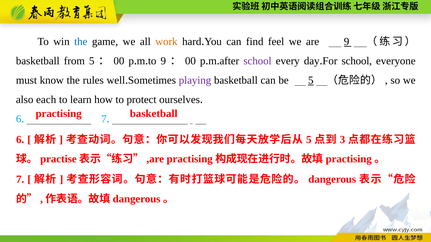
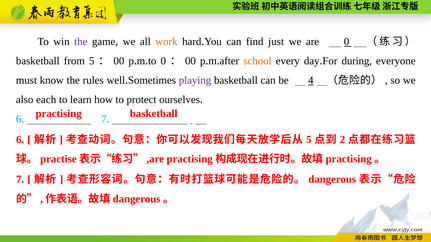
the colour: blue -> purple (81, 42)
feel: feel -> just (276, 42)
are 9: 9 -> 0 (347, 42)
to 9: 9 -> 0 (163, 61)
school colour: purple -> orange (258, 61)
school: school -> during (357, 61)
be 5: 5 -> 4 (311, 80)
3: 3 -> 2 (343, 140)
